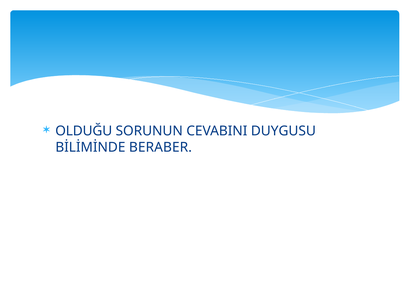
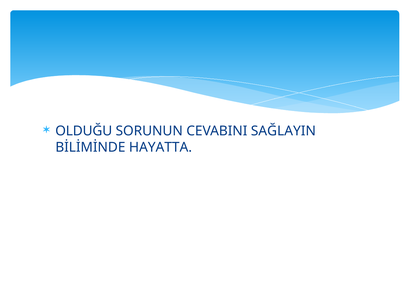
DUYGUSU: DUYGUSU -> SAĞLAYIN (283, 131)
BERABER: BERABER -> HAYATTA (160, 147)
